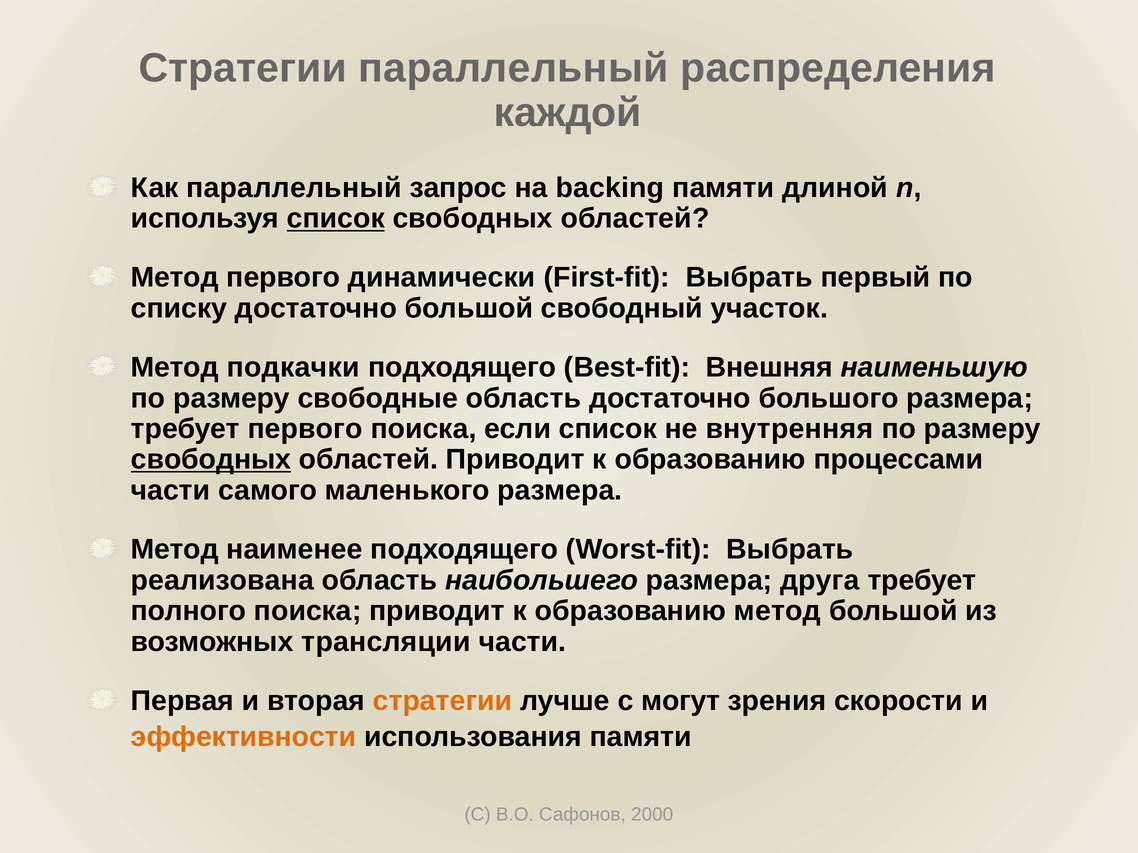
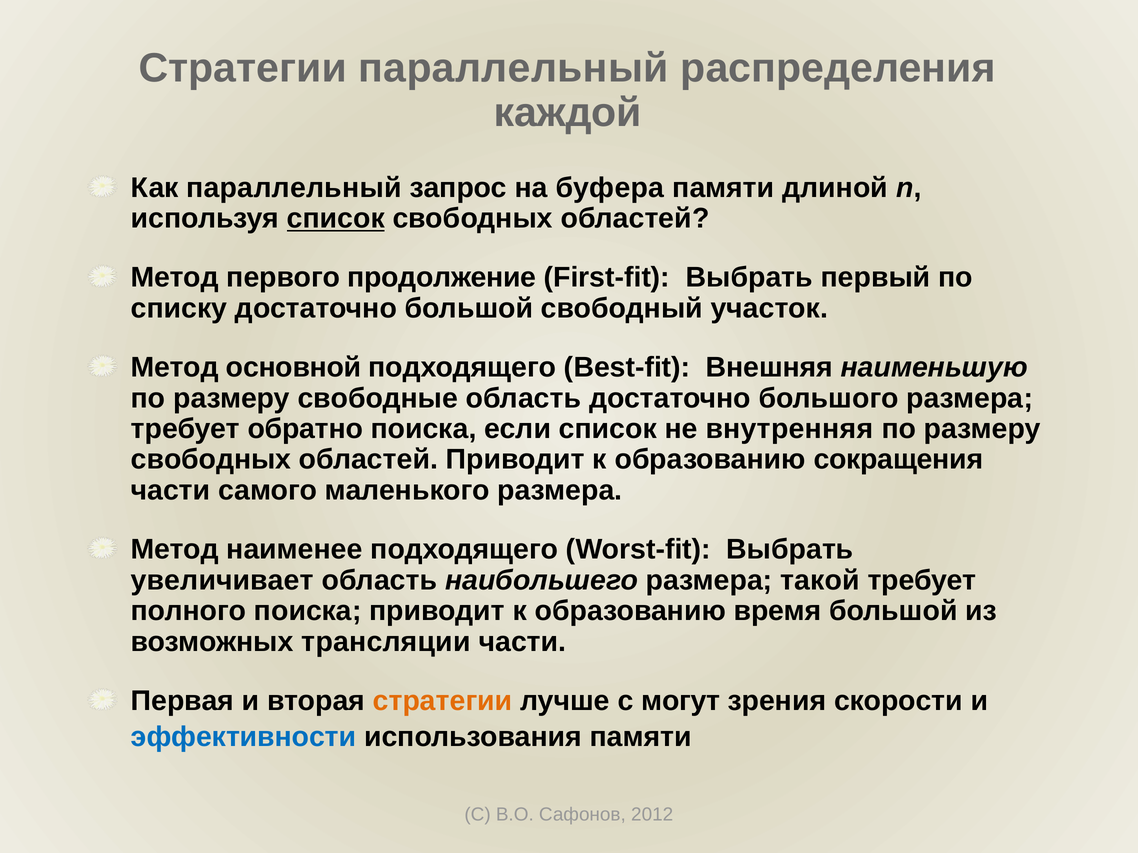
backing: backing -> буфера (610, 188)
динамически: динамически -> продолжение (442, 278)
подкачки: подкачки -> основной (294, 368)
требует первого: первого -> обратно (305, 429)
свободных underline: present -> none (211, 460)
процессами: процессами -> сокращения (898, 460)
реализована: реализована -> увеличивает (222, 581)
друга: друга -> такой (820, 581)
образованию метод: метод -> время (778, 611)
эффективности colour: orange -> blue (244, 737)
2000: 2000 -> 2012 (652, 815)
